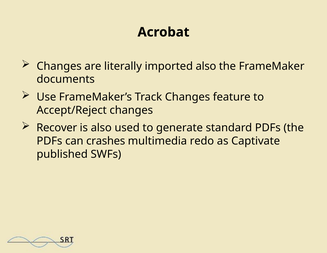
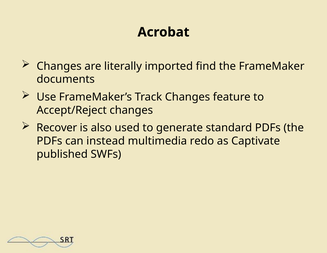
imported also: also -> find (206, 66)
crashes: crashes -> instead (106, 141)
